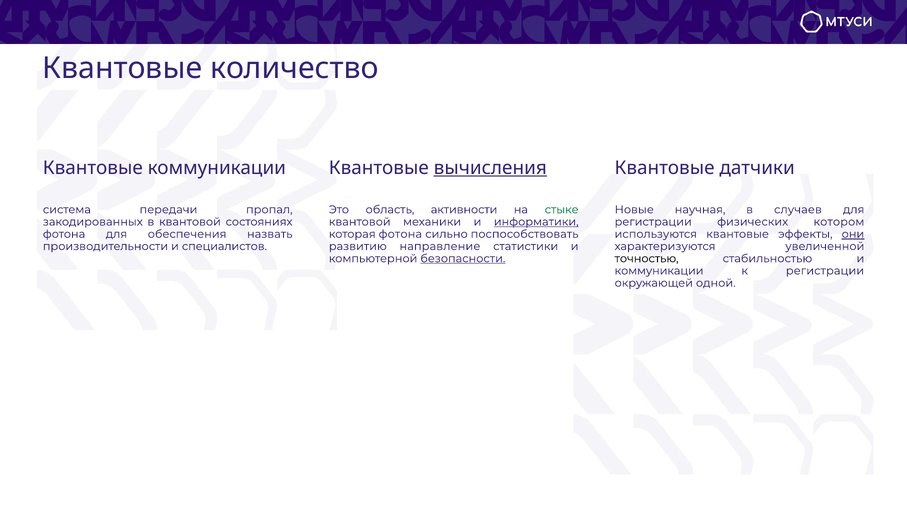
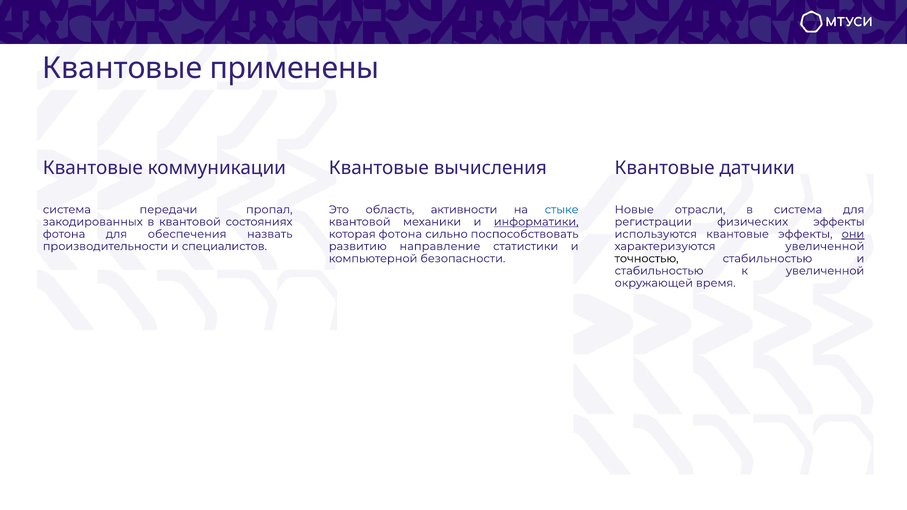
количество: количество -> применены (294, 68)
вычисления underline: present -> none (490, 168)
стыке colour: green -> blue (562, 210)
научная: научная -> отрасли (700, 210)
в случаев: случаев -> система (798, 210)
физических котором: котором -> эффекты (839, 222)
безопасности underline: present -> none (463, 259)
коммуникации: коммуникации -> стабильностью (659, 271)
к регистрации: регистрации -> увеличенной (825, 271)
одной: одной -> время (716, 283)
